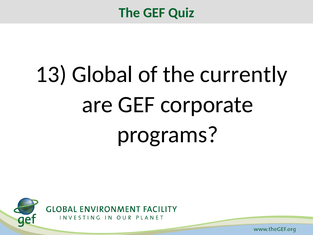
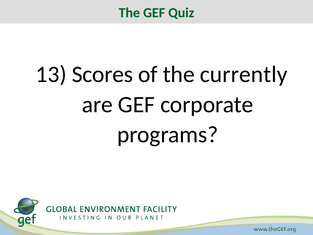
Global: Global -> Scores (102, 74)
